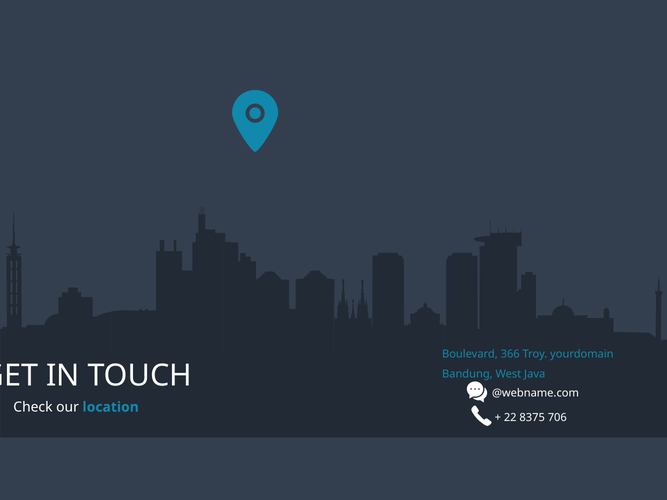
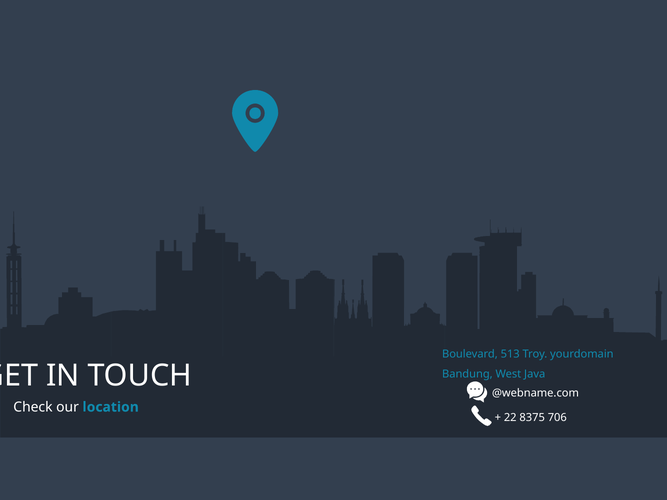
366: 366 -> 513 (510, 354)
